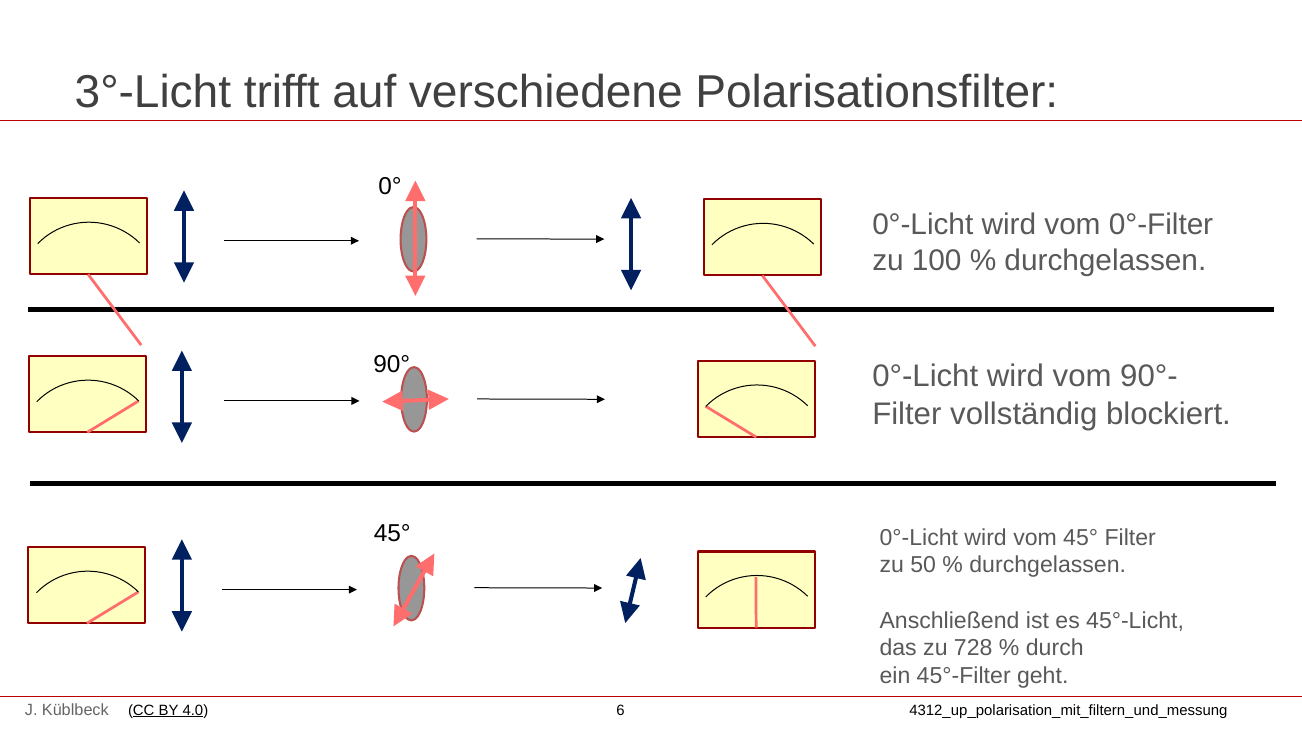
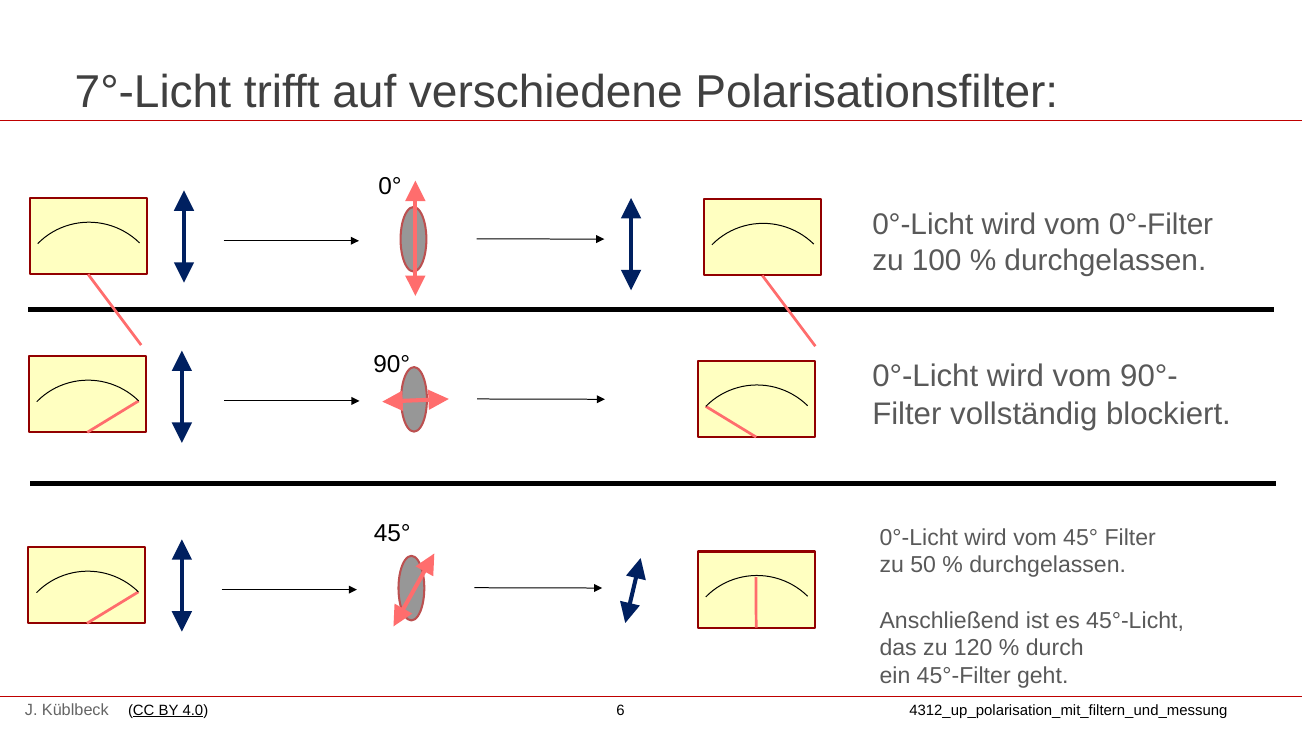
3°-Licht: 3°-Licht -> 7°-Licht (153, 93)
728: 728 -> 120 (973, 649)
